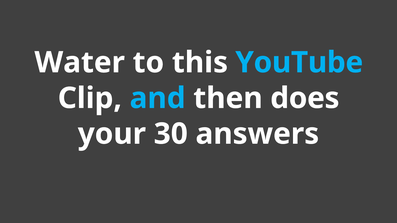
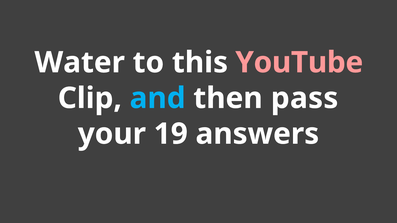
YouTube colour: light blue -> pink (299, 63)
does: does -> pass (305, 98)
30: 30 -> 19 (171, 134)
